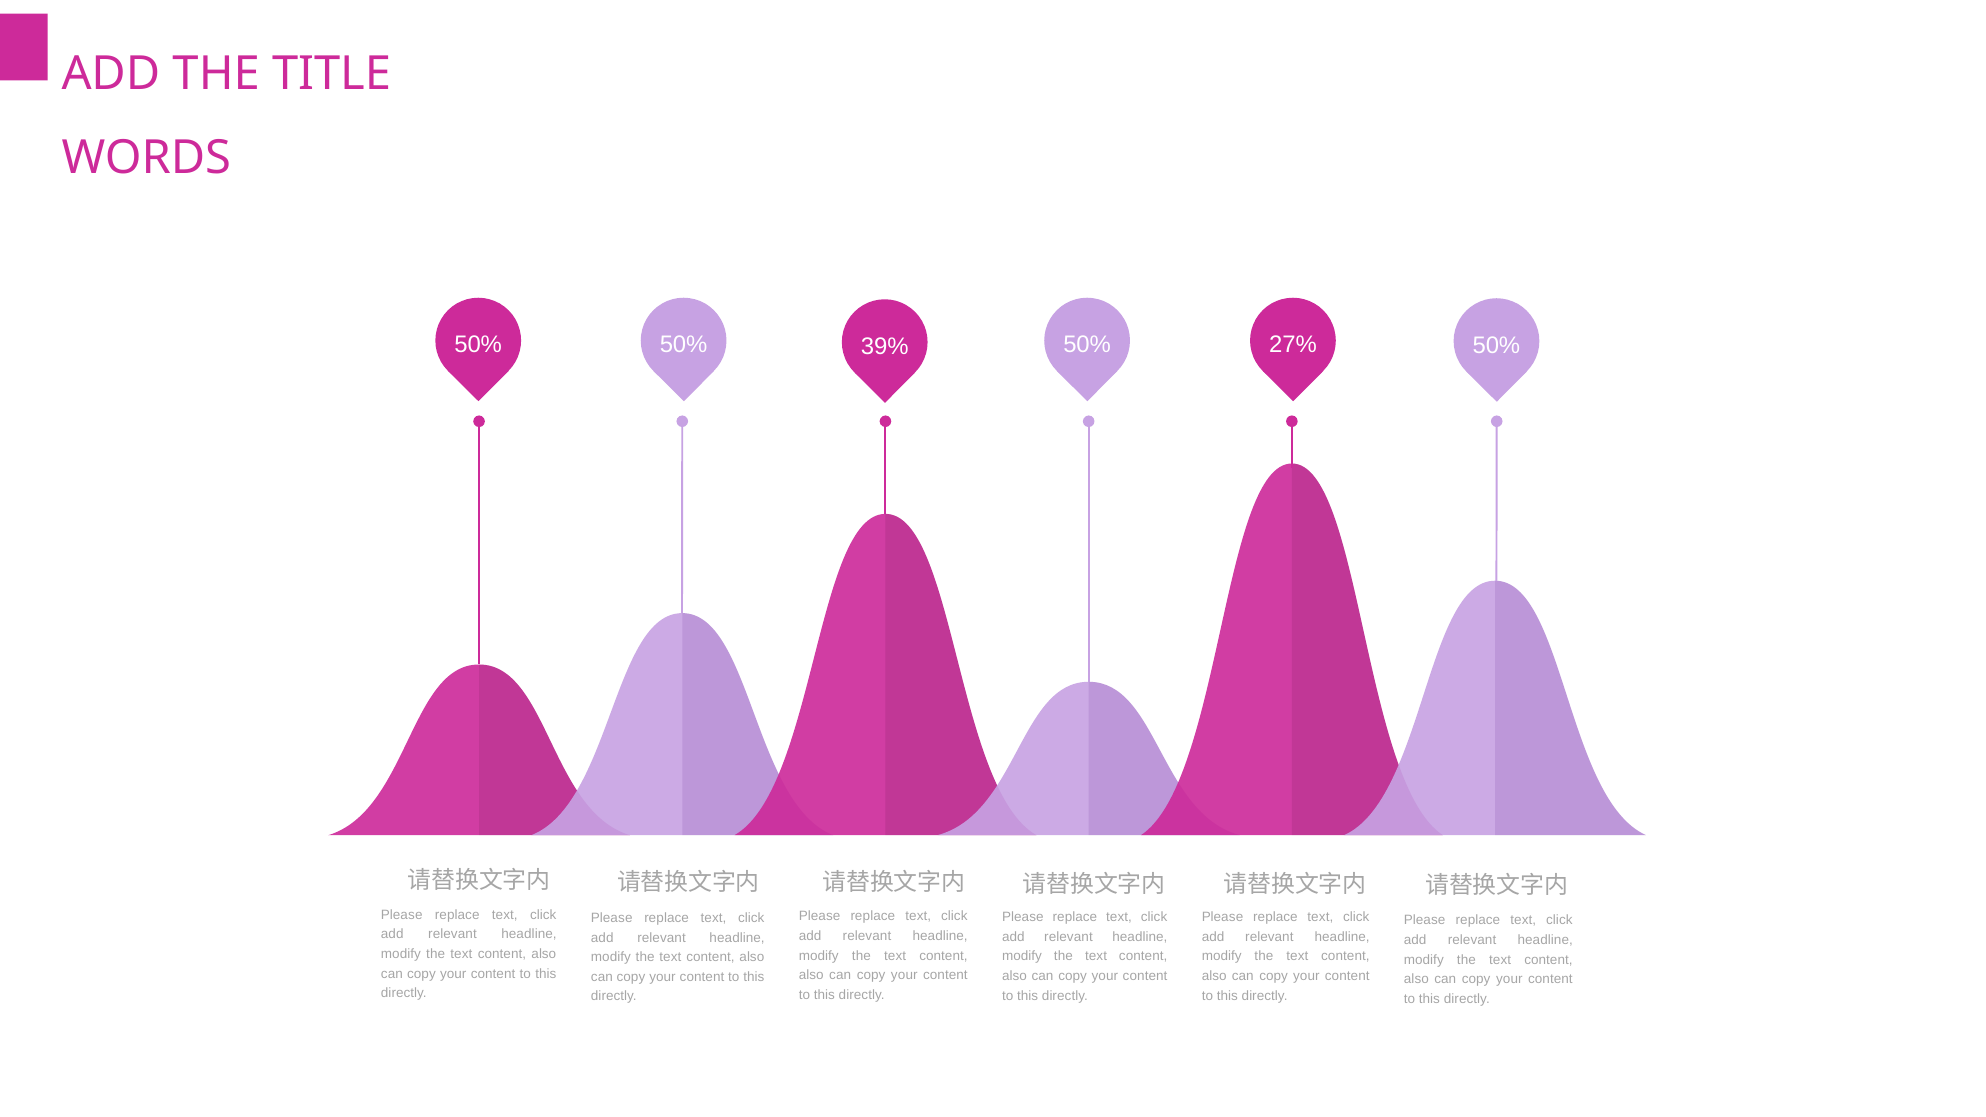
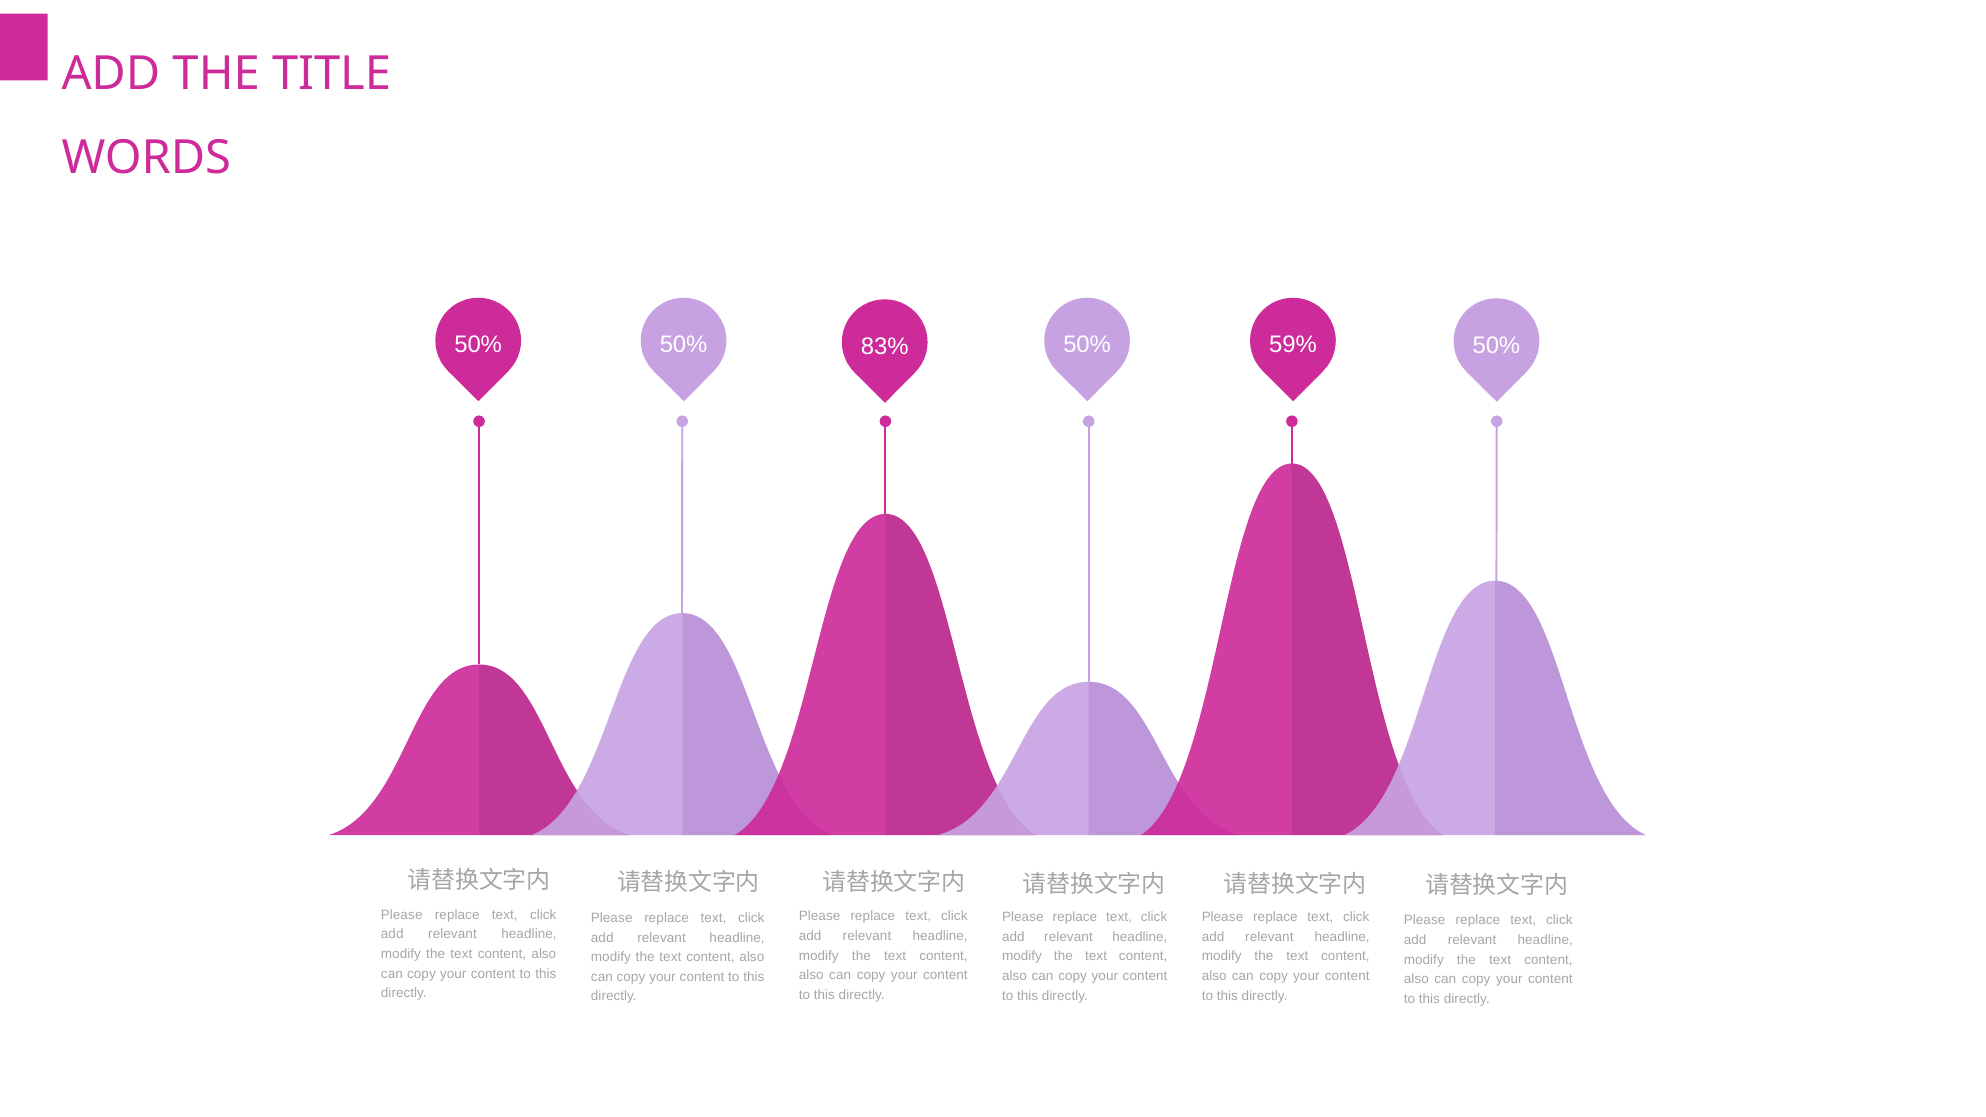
39%: 39% -> 83% (885, 347)
27%: 27% -> 59% (1293, 345)
